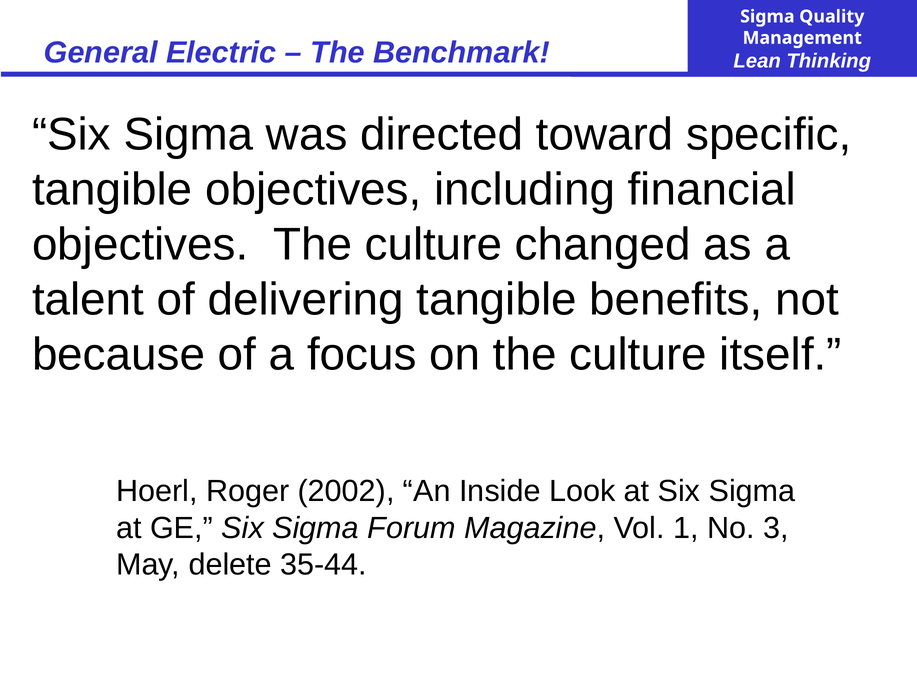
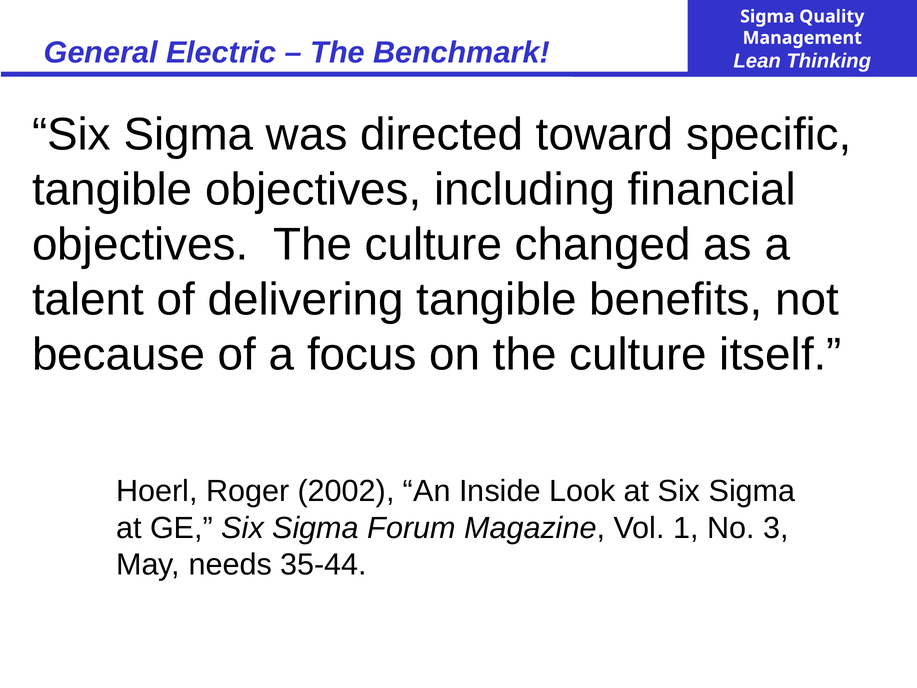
delete: delete -> needs (230, 565)
